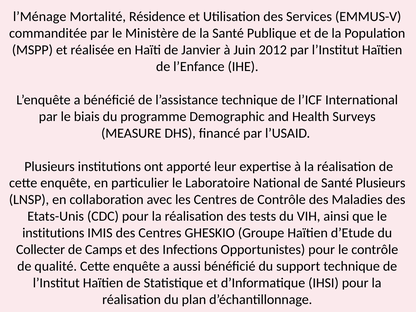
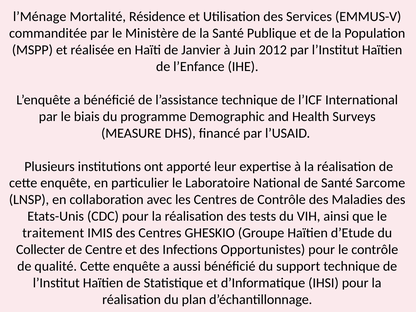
Santé Plusieurs: Plusieurs -> Sarcome (380, 183)
institutions: institutions -> traitement (53, 233)
Camps: Camps -> Centre (104, 250)
